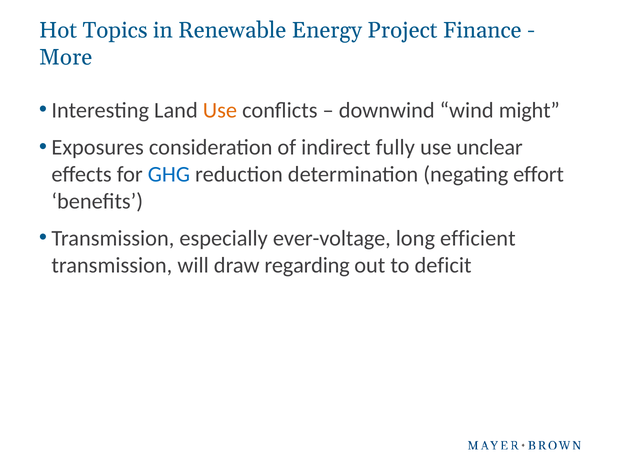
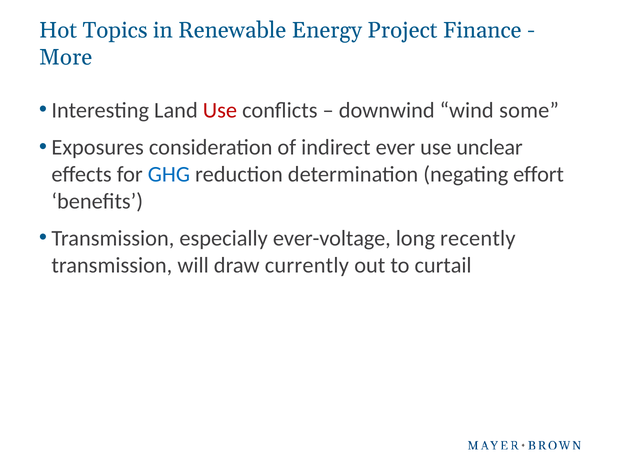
Use colour: orange -> red (220, 110)
might: might -> some (529, 110)
fully: fully -> ever (395, 147)
efficient: efficient -> recently (478, 238)
regarding: regarding -> currently (307, 265)
deficit: deficit -> curtail (443, 265)
